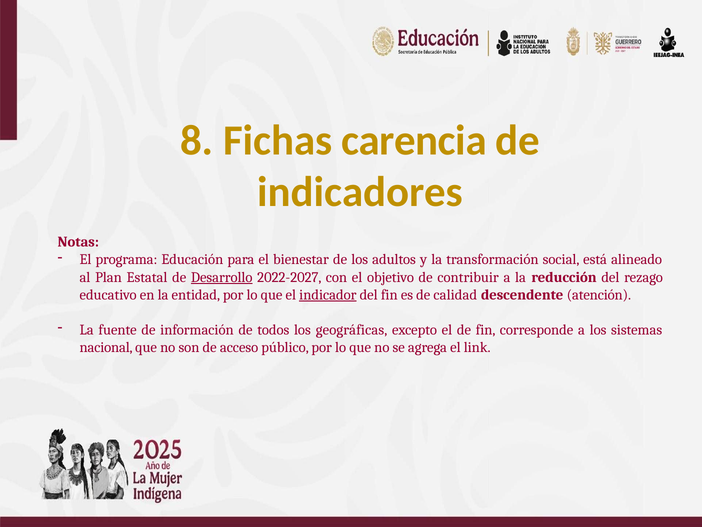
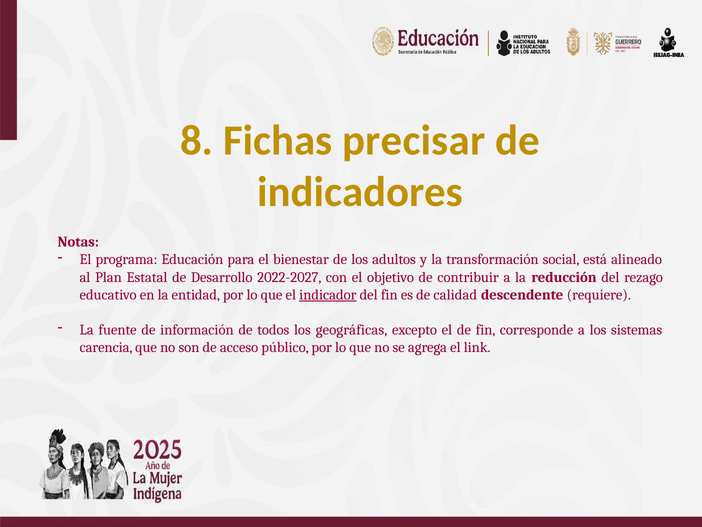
carencia: carencia -> precisar (414, 141)
Desarrollo underline: present -> none (222, 277)
atención: atención -> requiere (599, 294)
nacional: nacional -> carencia (106, 347)
